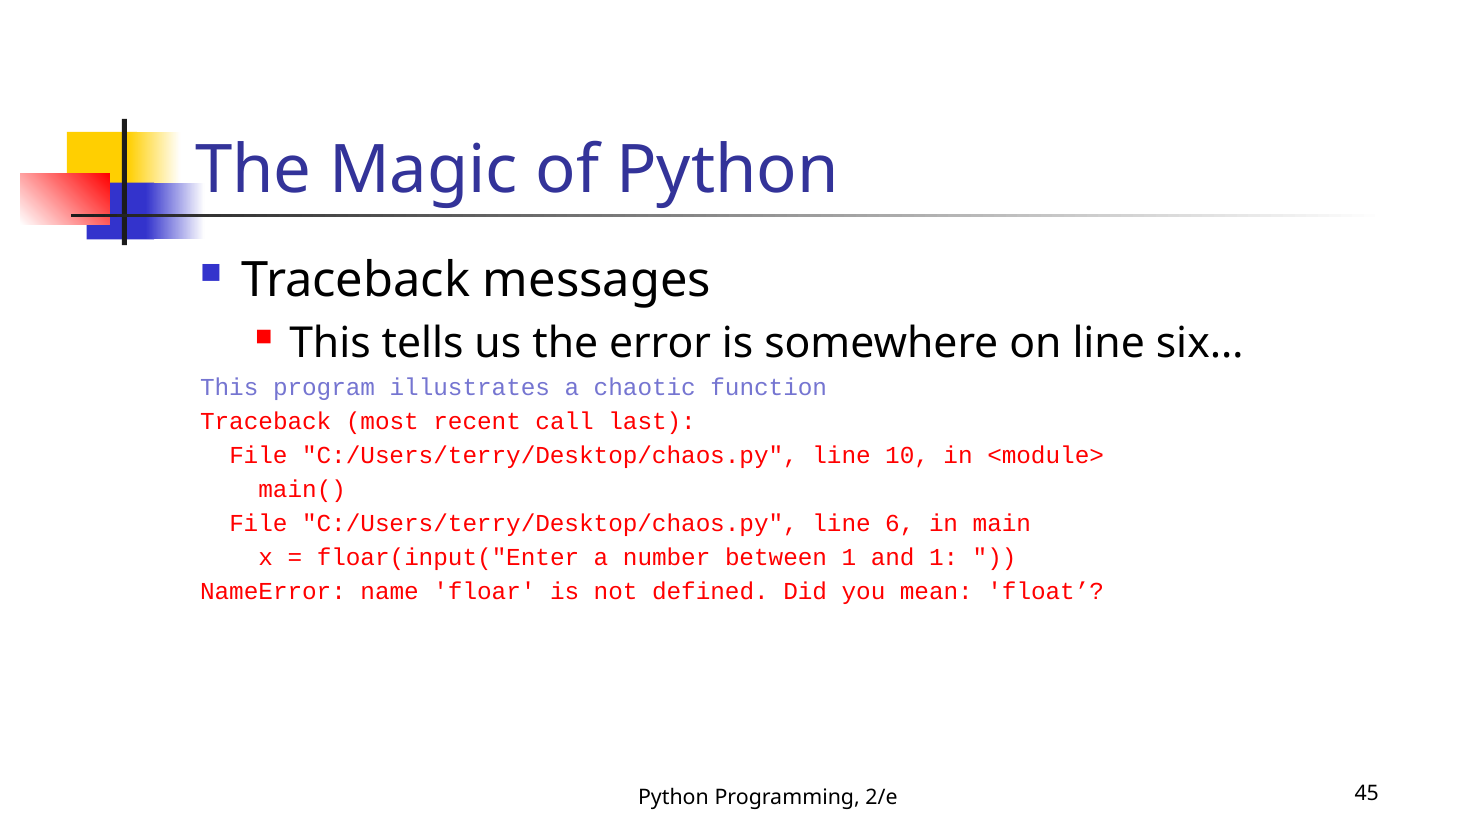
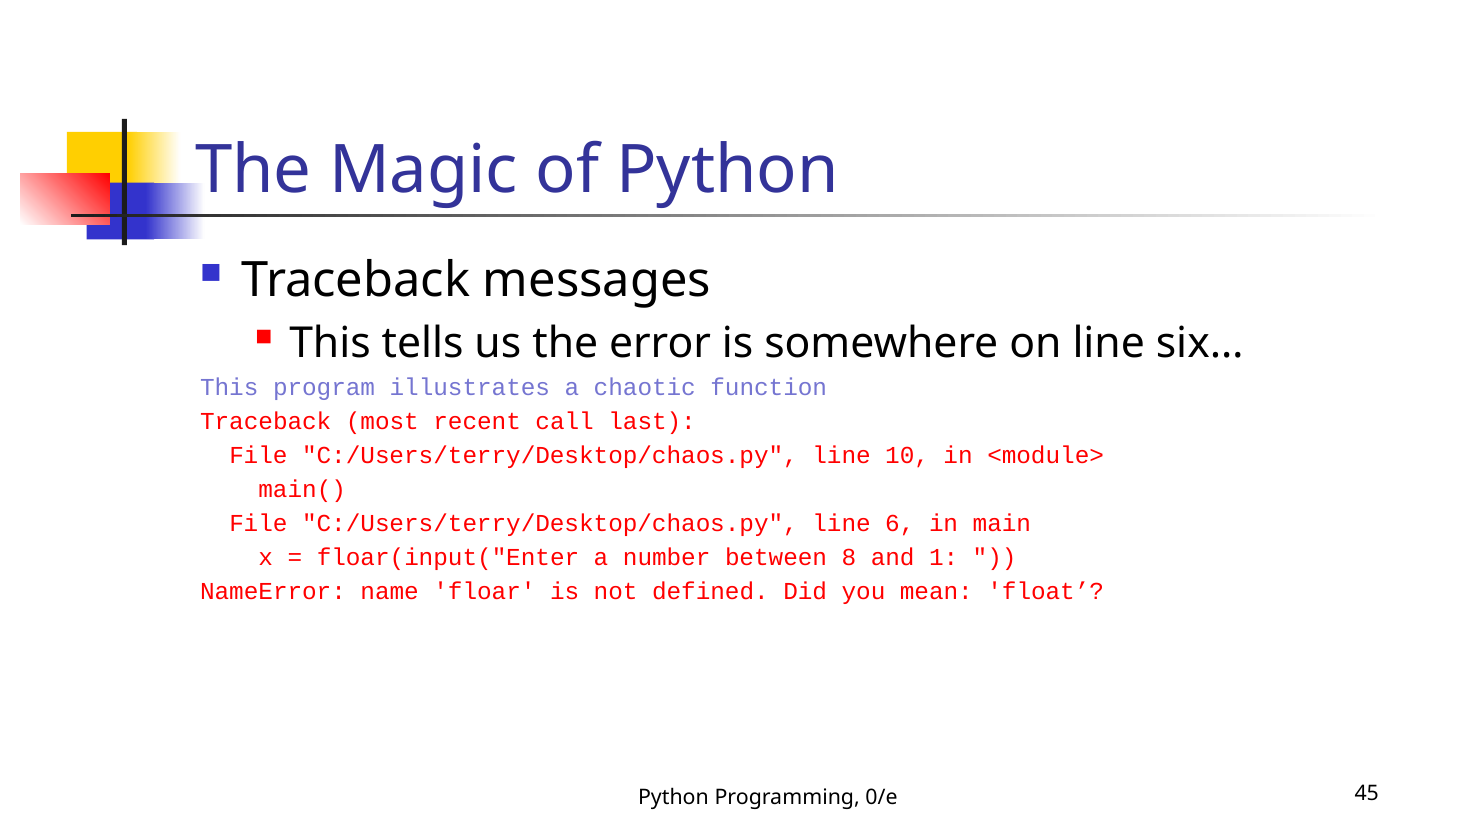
between 1: 1 -> 8 (849, 558)
2/e: 2/e -> 0/e (882, 797)
